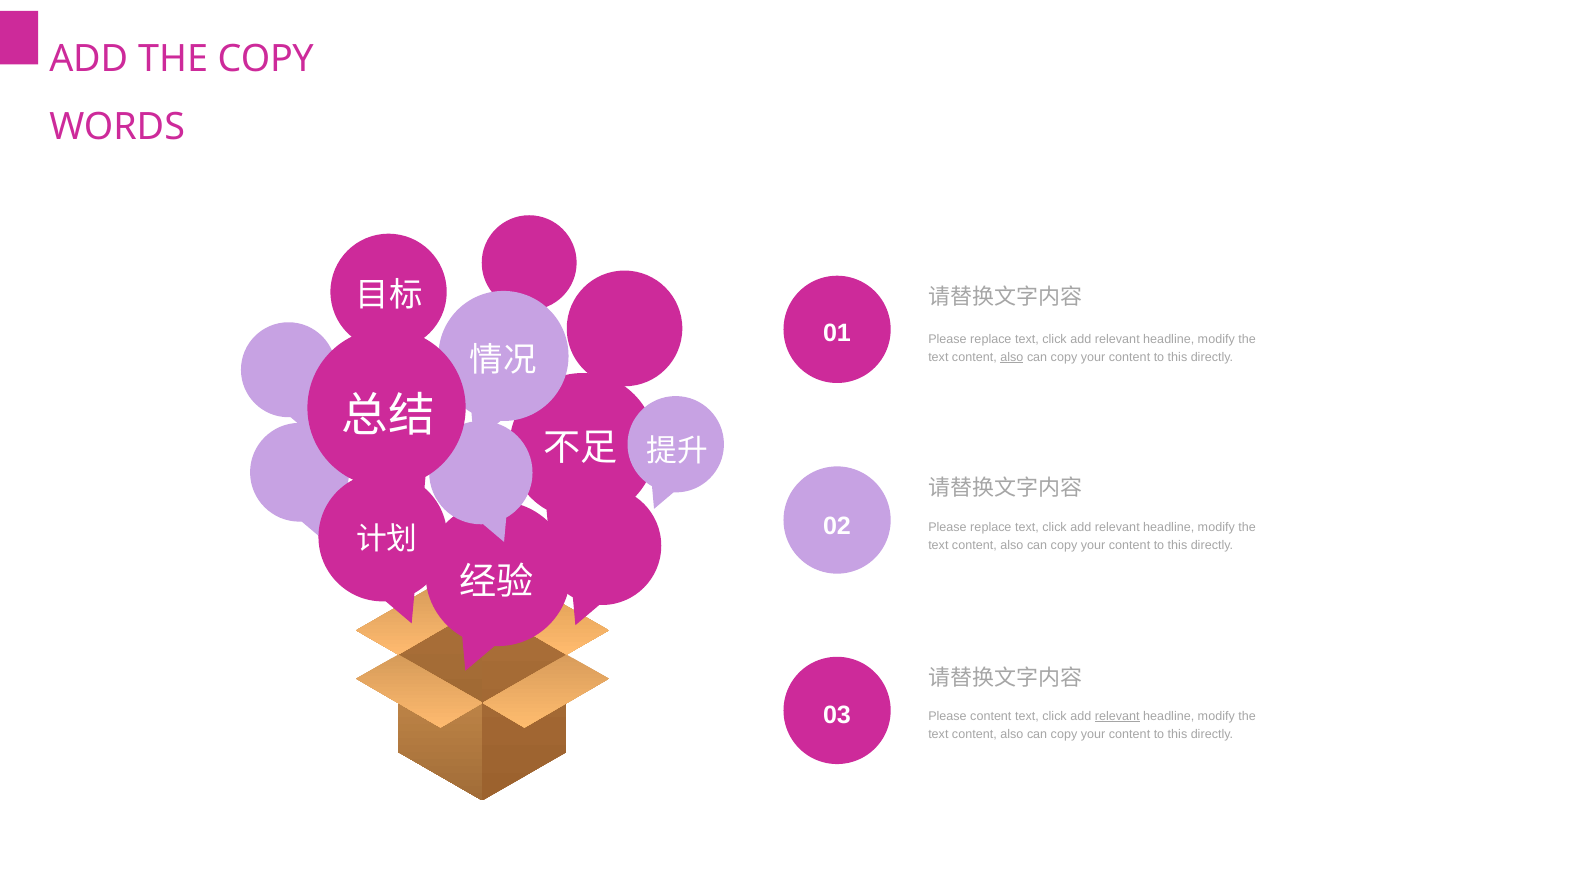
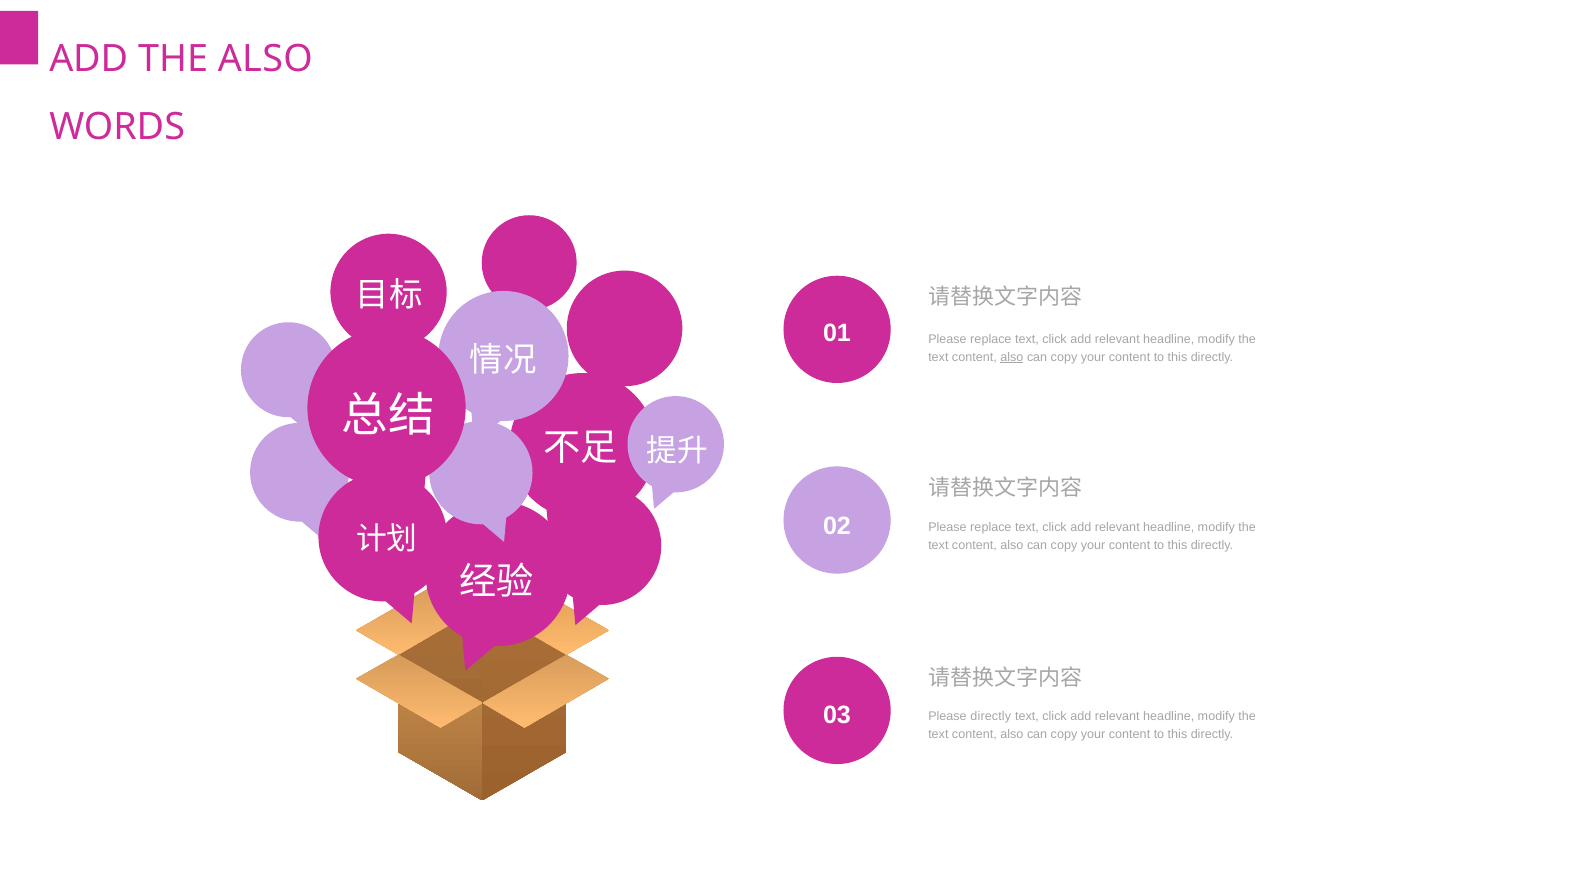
THE COPY: COPY -> ALSO (265, 59)
Please content: content -> directly (991, 716)
relevant underline: present -> none (1117, 716)
